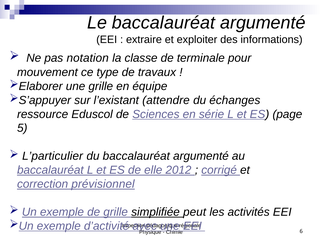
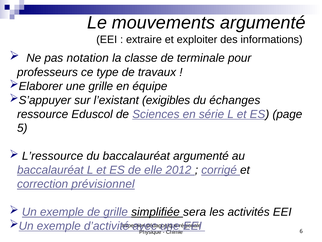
Le baccalauréat: baccalauréat -> mouvements (163, 23)
mouvement: mouvement -> professeurs (47, 72)
attendre: attendre -> exigibles (166, 100)
L’particulier: L’particulier -> L’ressource (53, 156)
peut: peut -> sera (195, 212)
